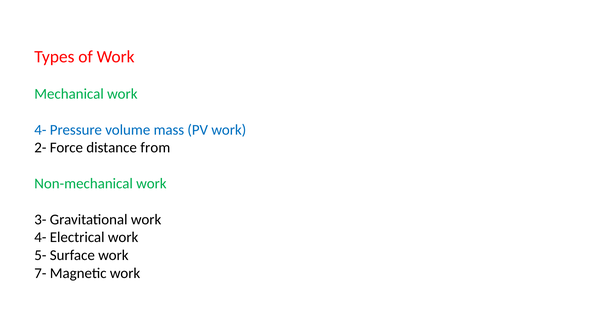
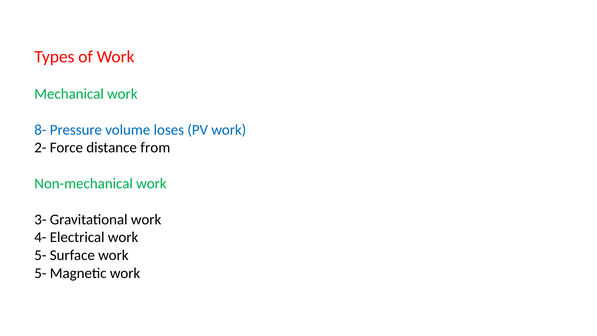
4-: 4- -> 8- (40, 130)
mass: mass -> loses (169, 130)
7-: 7- -> 5- (40, 273)
